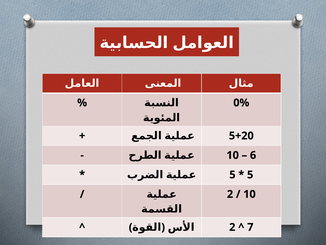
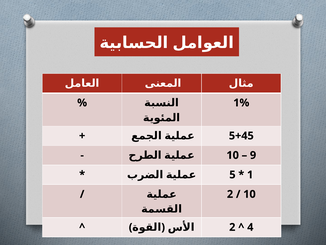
0%: 0% -> 1% (241, 103)
5+20: 5+20 -> 5+45 (241, 136)
6: 6 -> 9 (253, 155)
5: 5 -> 1 (250, 174)
7: 7 -> 4 (250, 227)
